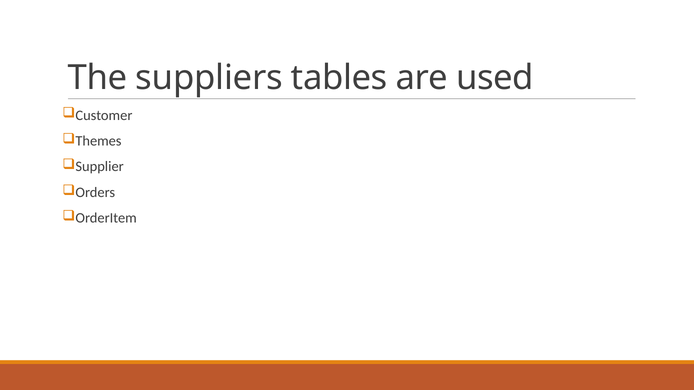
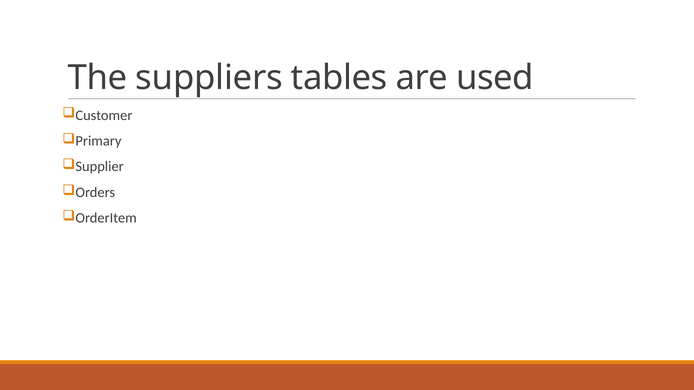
Themes: Themes -> Primary (98, 141)
